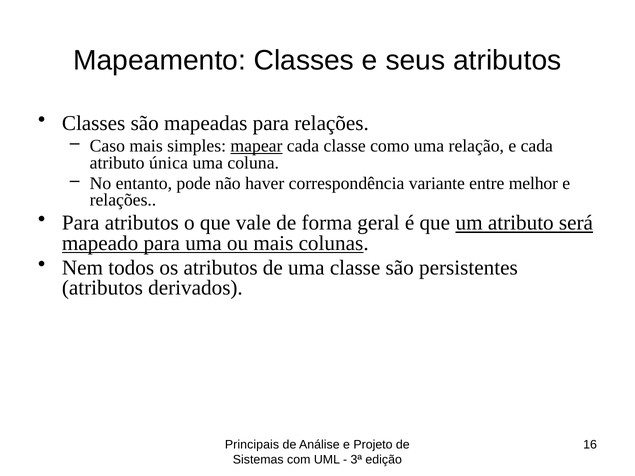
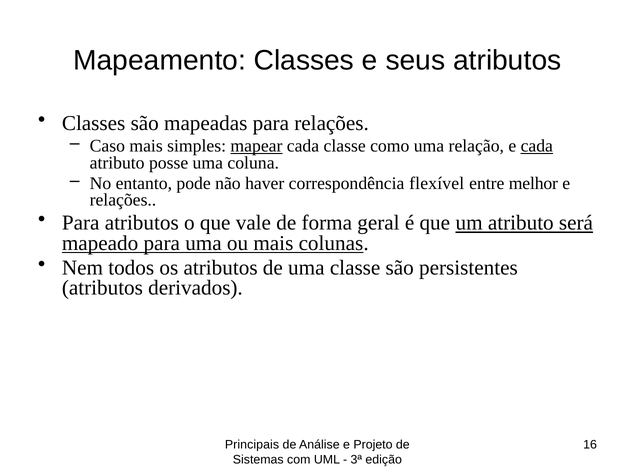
cada underline: none -> present (537, 146)
única: única -> posse (169, 163)
variante: variante -> flexível (437, 183)
